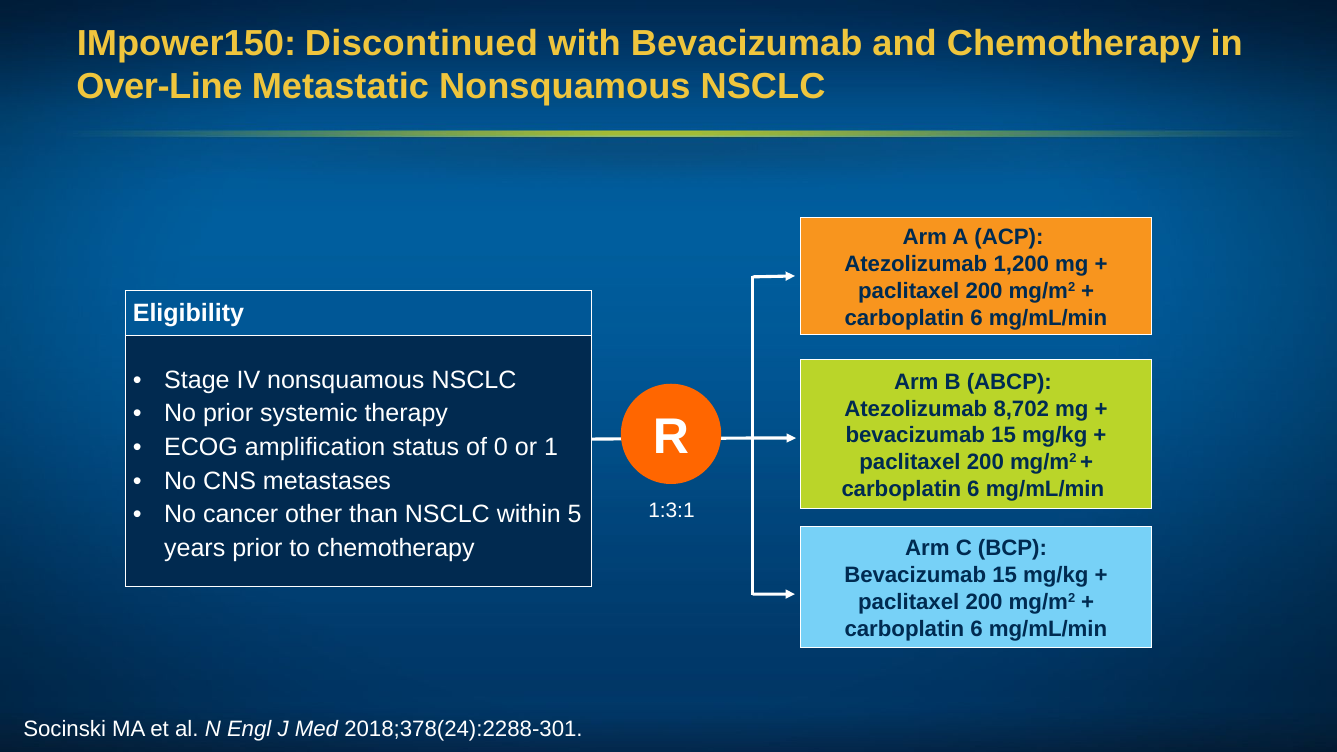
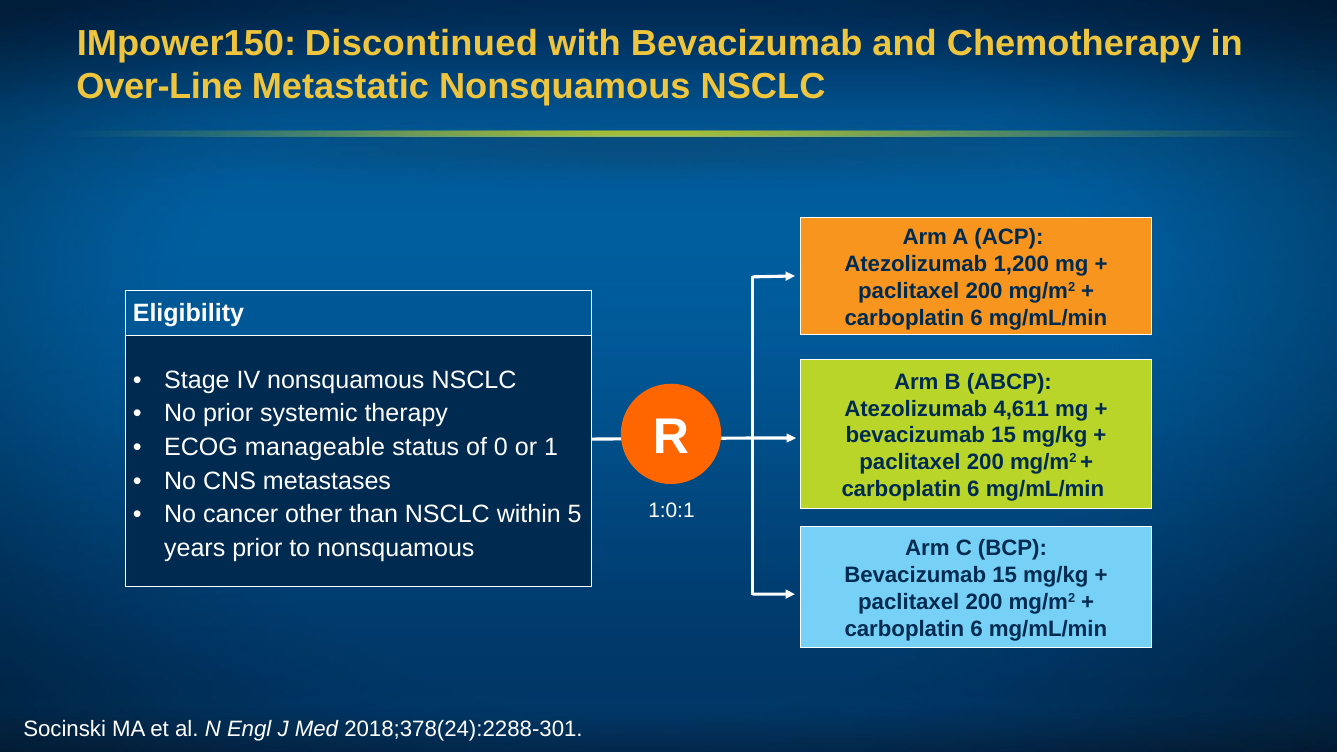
8,702: 8,702 -> 4,611 (1021, 409)
amplification: amplification -> manageable (315, 447)
1:3:1: 1:3:1 -> 1:0:1 (671, 510)
to chemotherapy: chemotherapy -> nonsquamous (396, 548)
